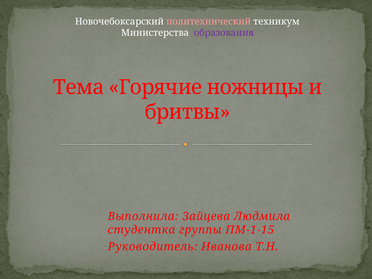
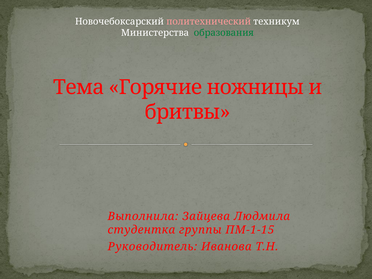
образования colour: purple -> green (224, 33)
